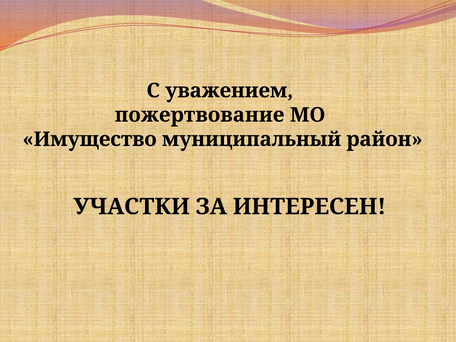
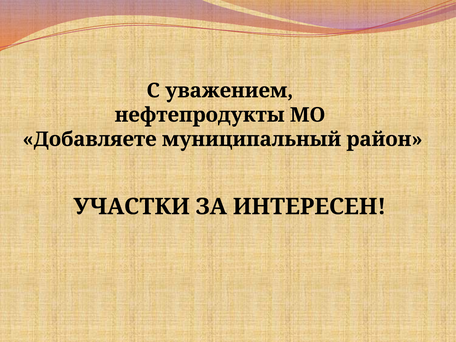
пожертвование: пожертвование -> нефтепродукты (200, 115)
Имущество: Имущество -> Добавляете (90, 139)
